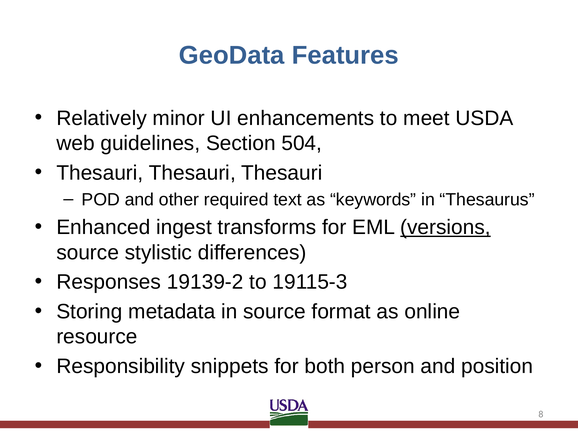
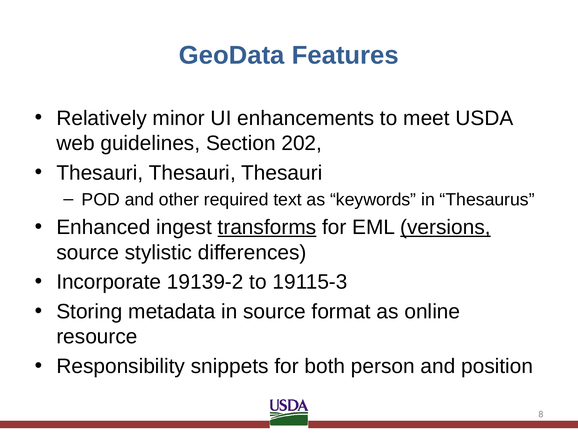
504: 504 -> 202 (302, 143)
transforms underline: none -> present (267, 227)
Responses: Responses -> Incorporate (109, 282)
